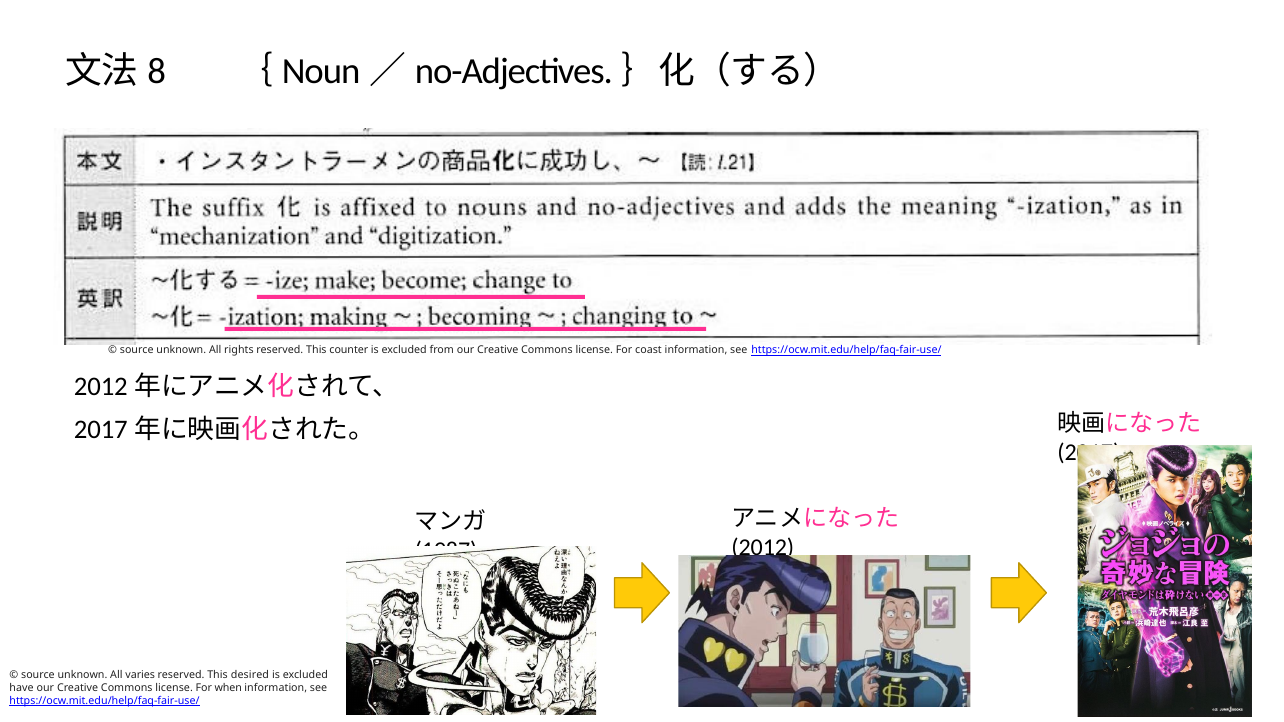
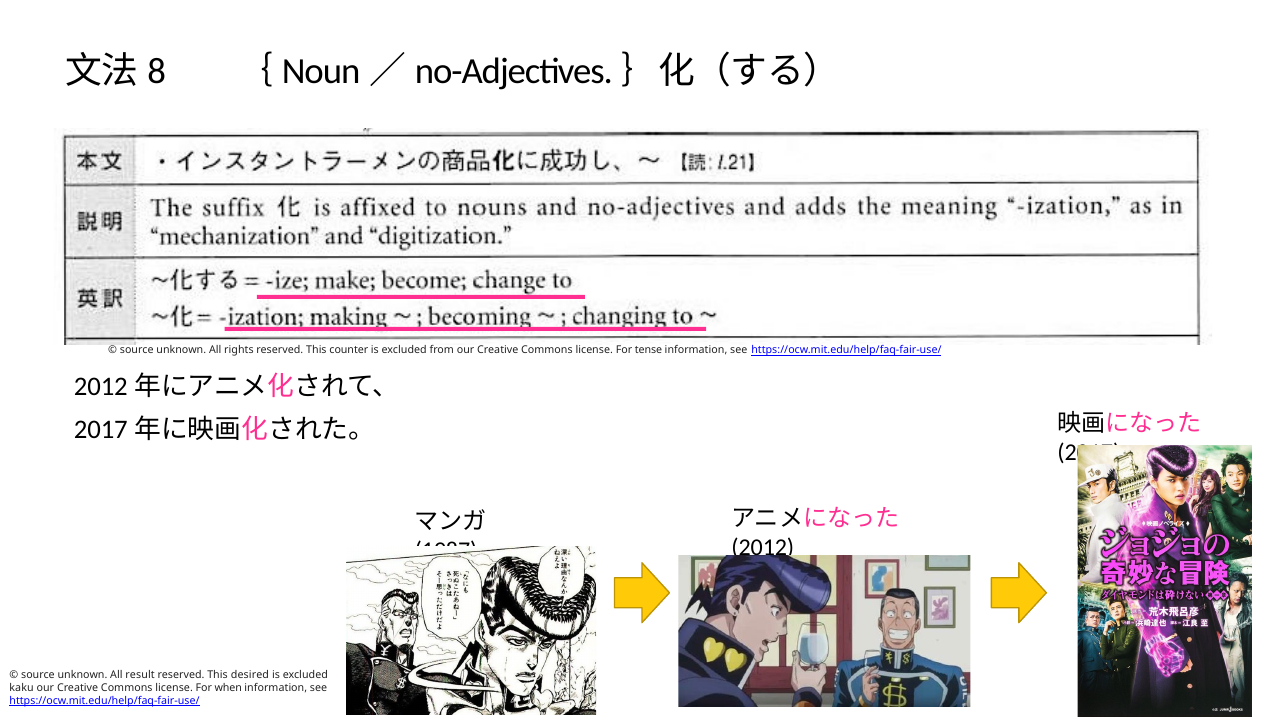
coast: coast -> tense (649, 350)
varies: varies -> result (140, 675)
have: have -> kaku (22, 688)
